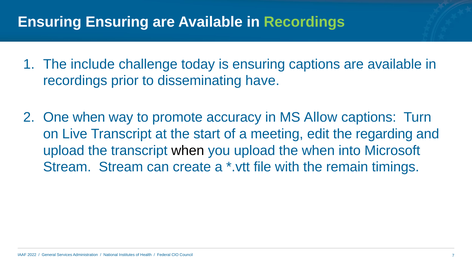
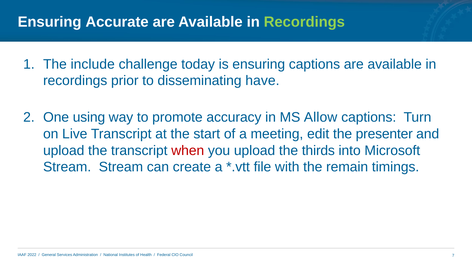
Ensuring Ensuring: Ensuring -> Accurate (117, 22)
One when: when -> using (89, 117)
regarding: regarding -> presenter (384, 134)
when colour: black -> red (188, 150)
the when: when -> thirds (318, 150)
